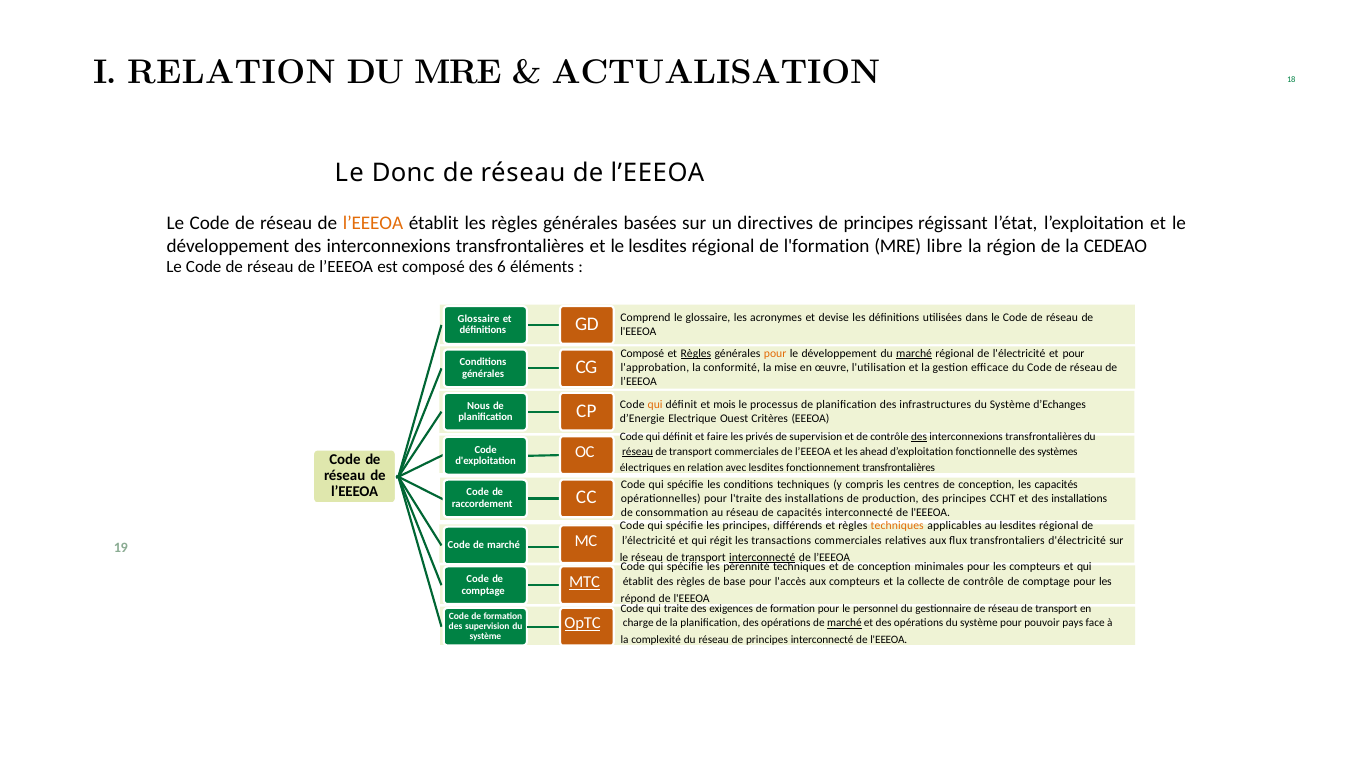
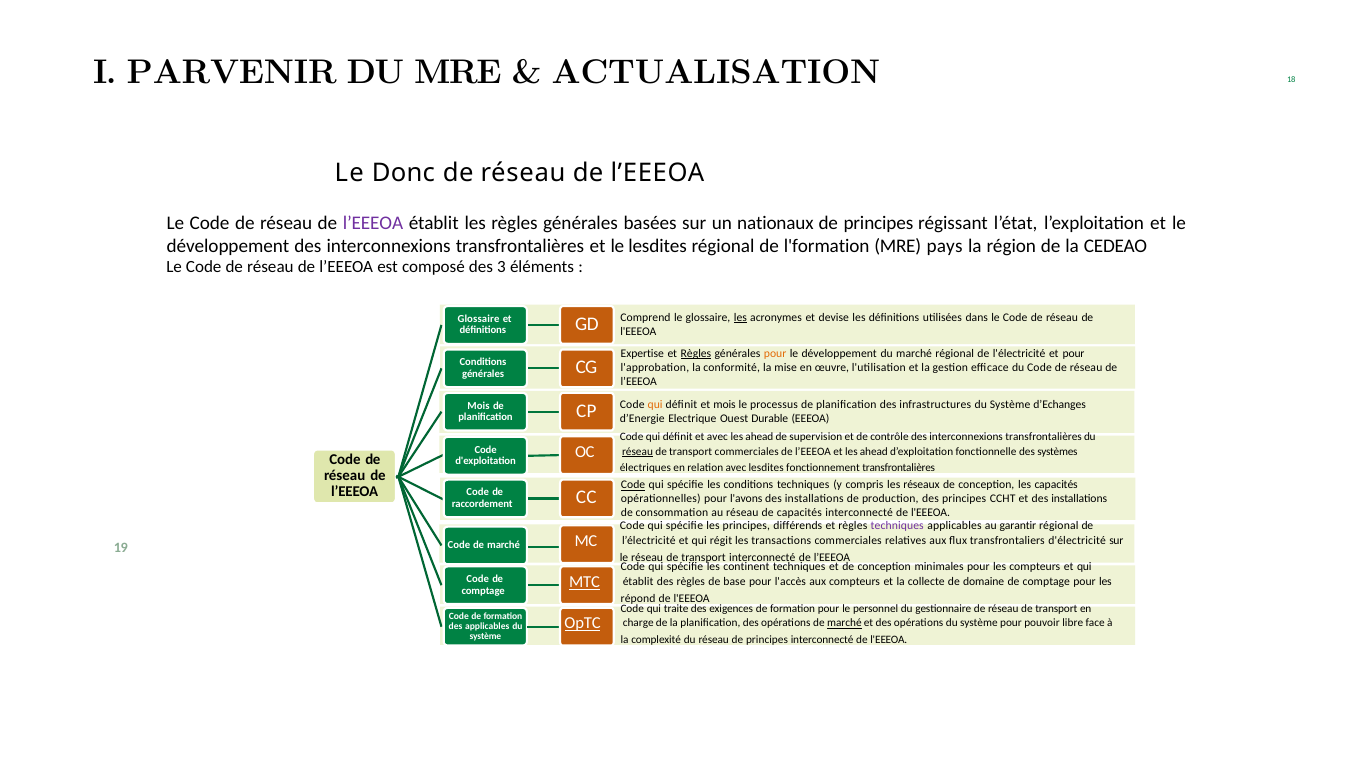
I RELATION: RELATION -> PARVENIR (232, 72)
l’EEEOA colour: orange -> purple (373, 223)
directives: directives -> nationaux (775, 223)
libre: libre -> pays (945, 246)
6: 6 -> 3 (502, 267)
les underline: none -> present (740, 317)
Composé: Composé -> Expertise (642, 353)
marché underline: present -> none (914, 353)
Nous: Nous -> Mois (478, 406)
Critères: Critères -> Durable (770, 419)
et faire: faire -> avec (717, 437)
privés: privés -> ahead (759, 437)
des underline: present -> none (919, 437)
Code underline: none -> present (633, 485)
centres: centres -> réseaux (921, 485)
l'traite: l'traite -> l'avons (746, 499)
techniques colour: orange -> purple (897, 526)
au lesdites: lesdites -> garantir (1018, 526)
interconnecté underline: present -> none (762, 558)
pérennité: pérennité -> continent (746, 567)
collecte de contrôle: contrôle -> domaine (984, 582)
pays: pays -> libre (1073, 623)
des supervision: supervision -> applicables (487, 626)
